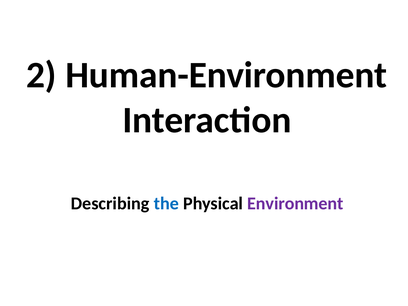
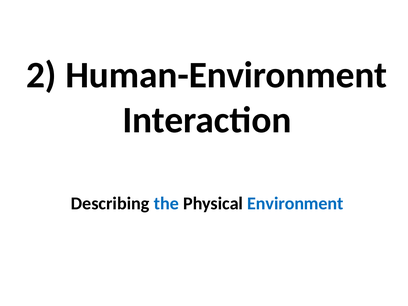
Environment colour: purple -> blue (295, 203)
